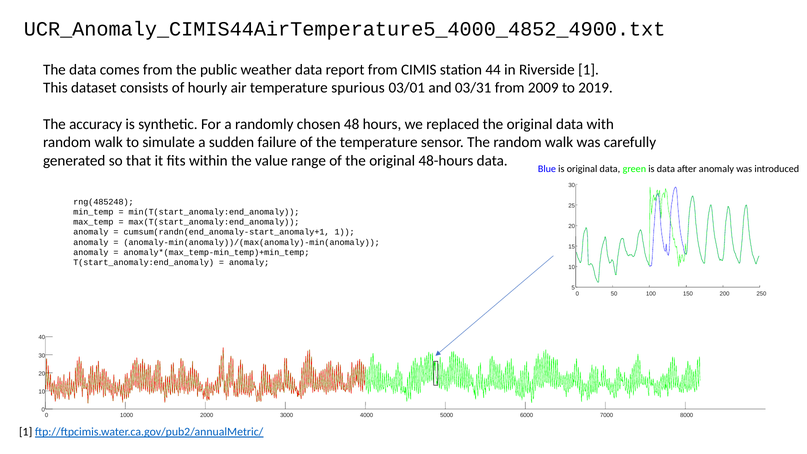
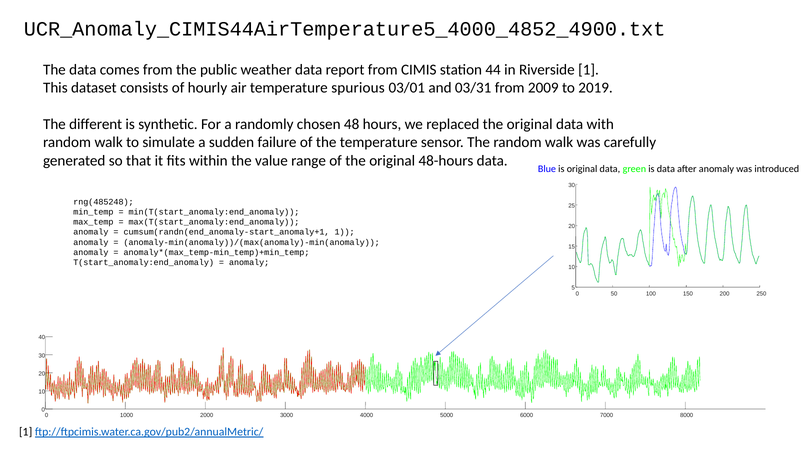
accuracy: accuracy -> different (96, 124)
